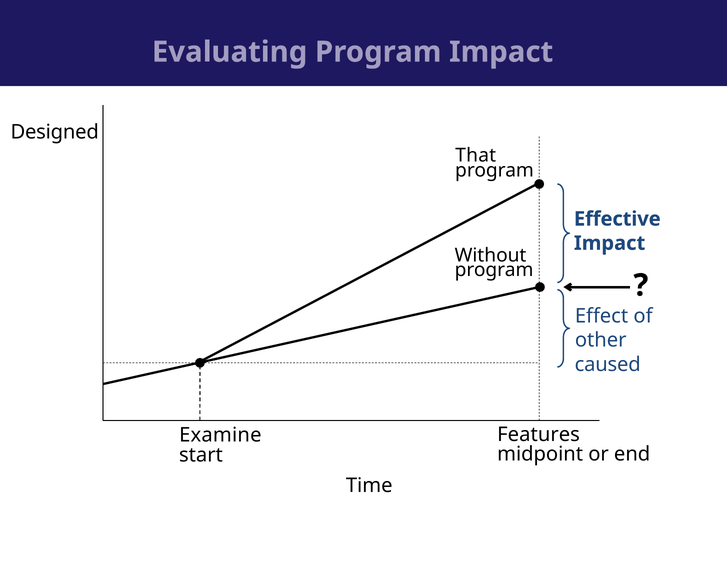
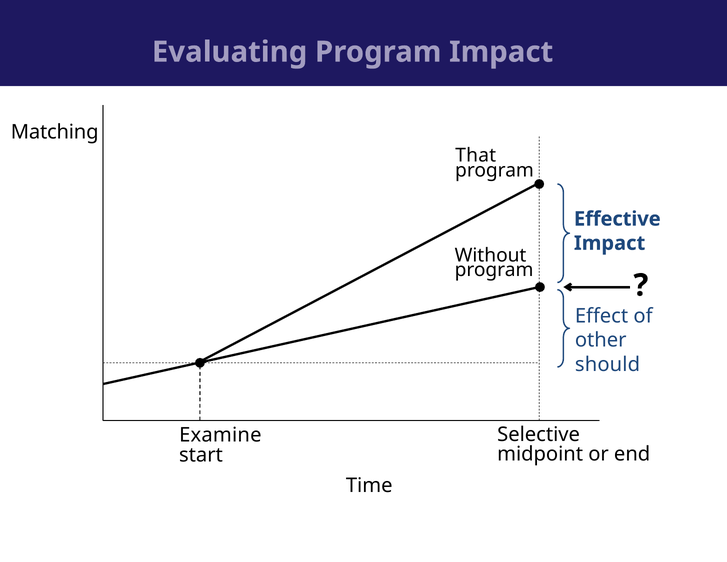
Designed: Designed -> Matching (55, 132)
caused: caused -> should (608, 364)
Features: Features -> Selective (539, 434)
